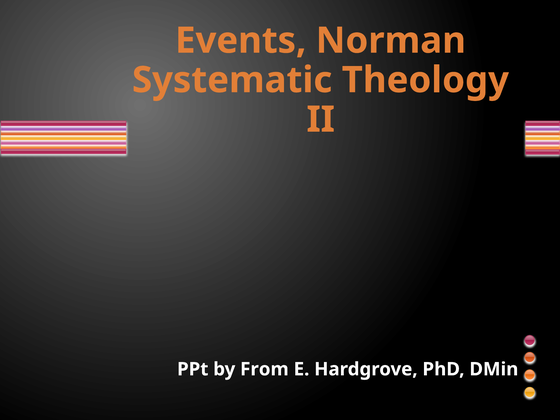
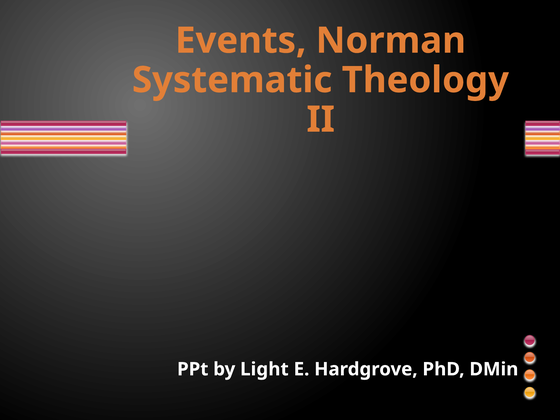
From: From -> Light (264, 369)
